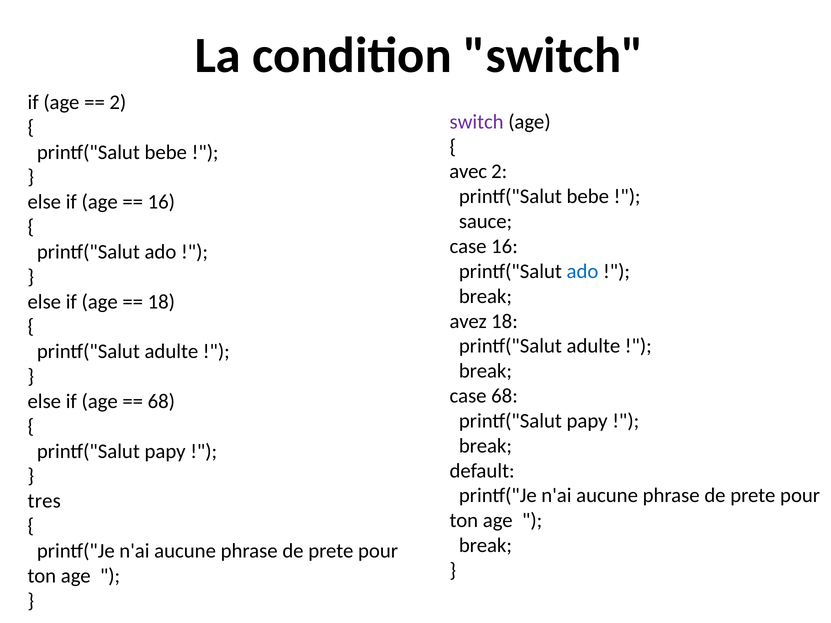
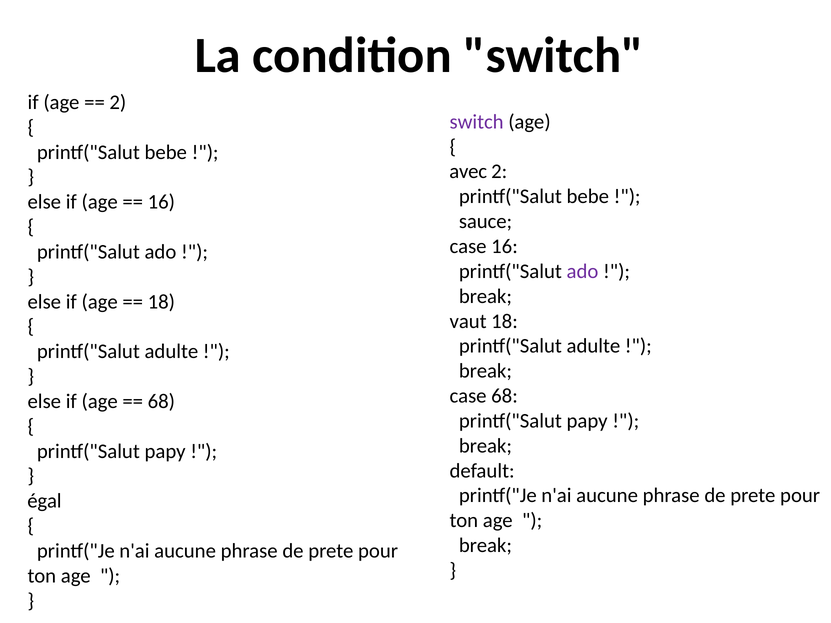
ado colour: blue -> purple (582, 271)
avez: avez -> vaut (468, 321)
tres: tres -> égal (44, 501)
